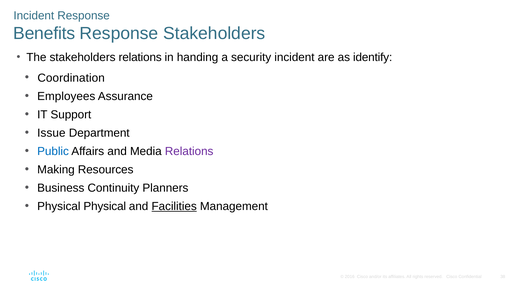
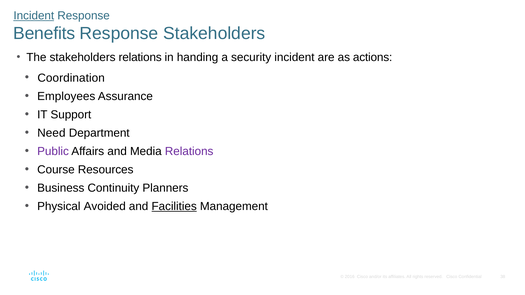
Incident underline: none -> present (34, 16)
identify: identify -> actions (373, 57)
Issue: Issue -> Need (51, 133)
Public colour: blue -> purple (53, 151)
Making: Making -> Course (56, 170)
Physical Physical: Physical -> Avoided (105, 207)
